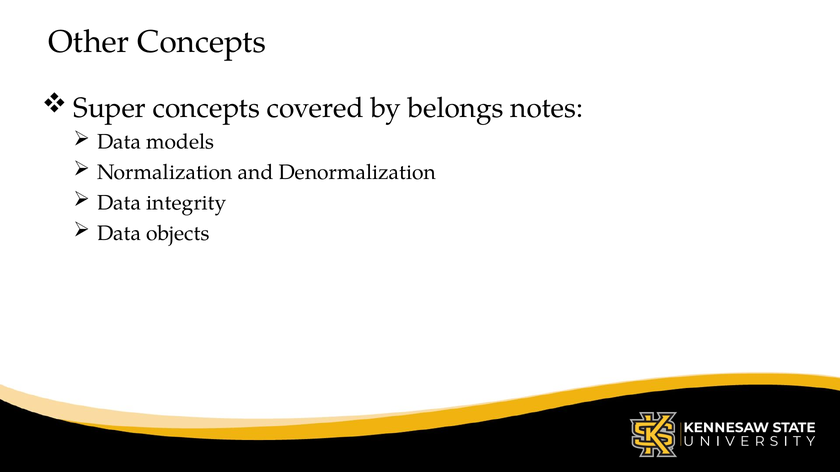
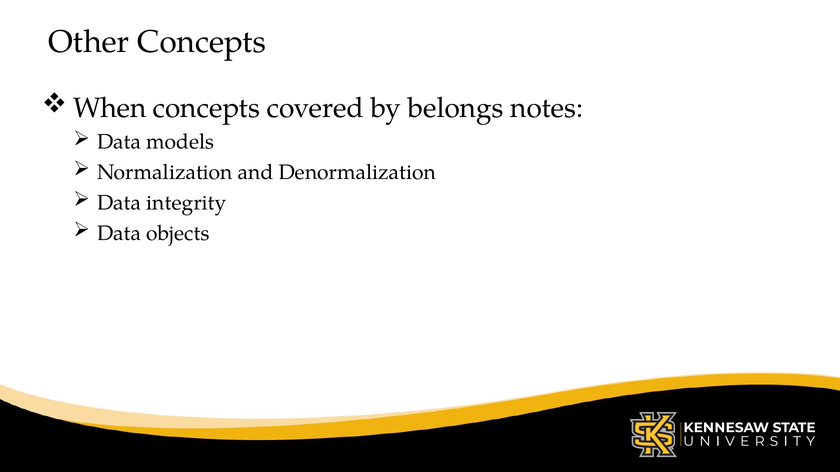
Super: Super -> When (110, 108)
